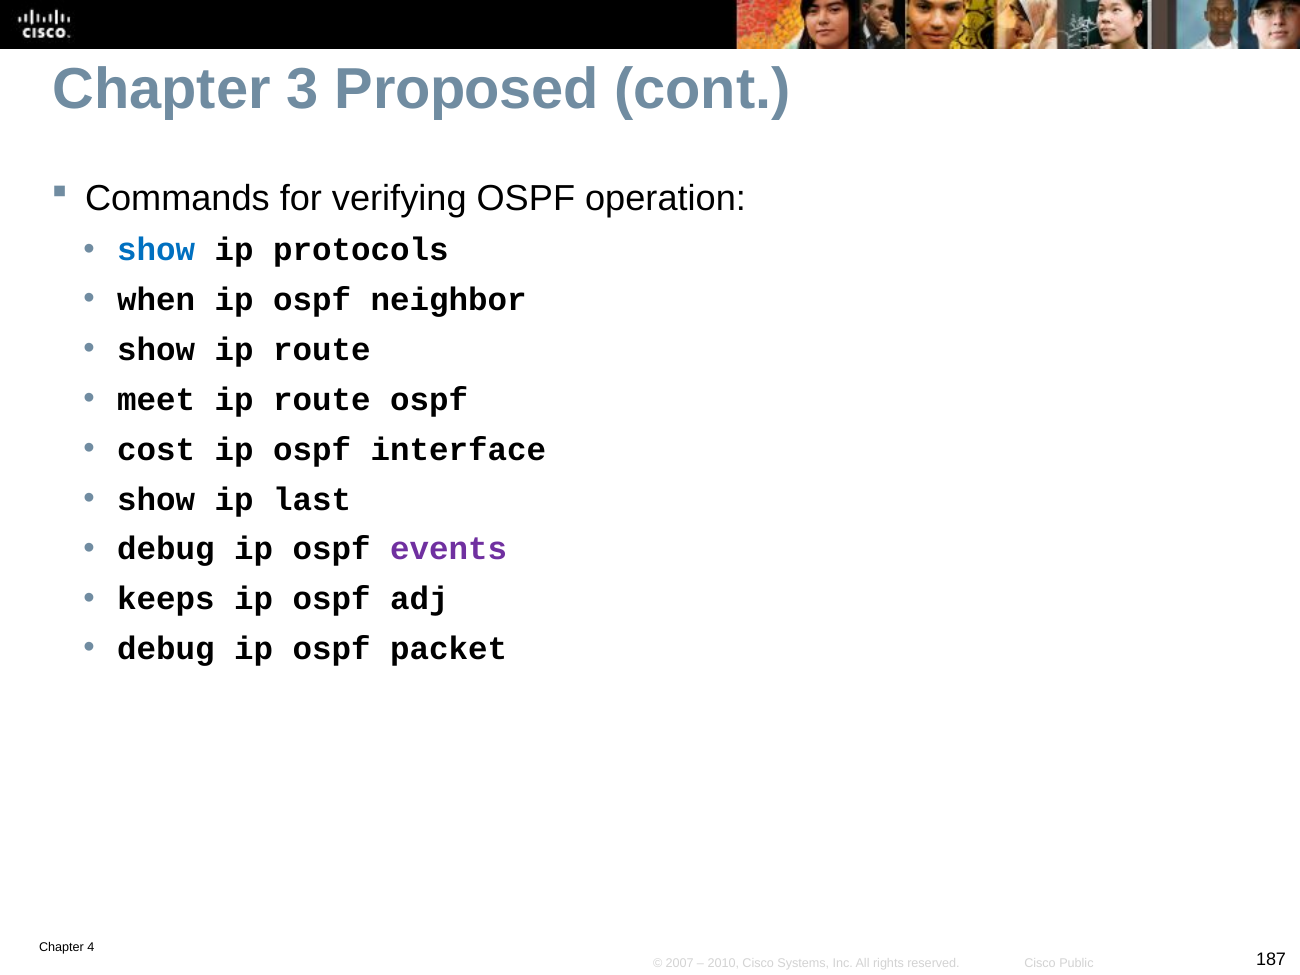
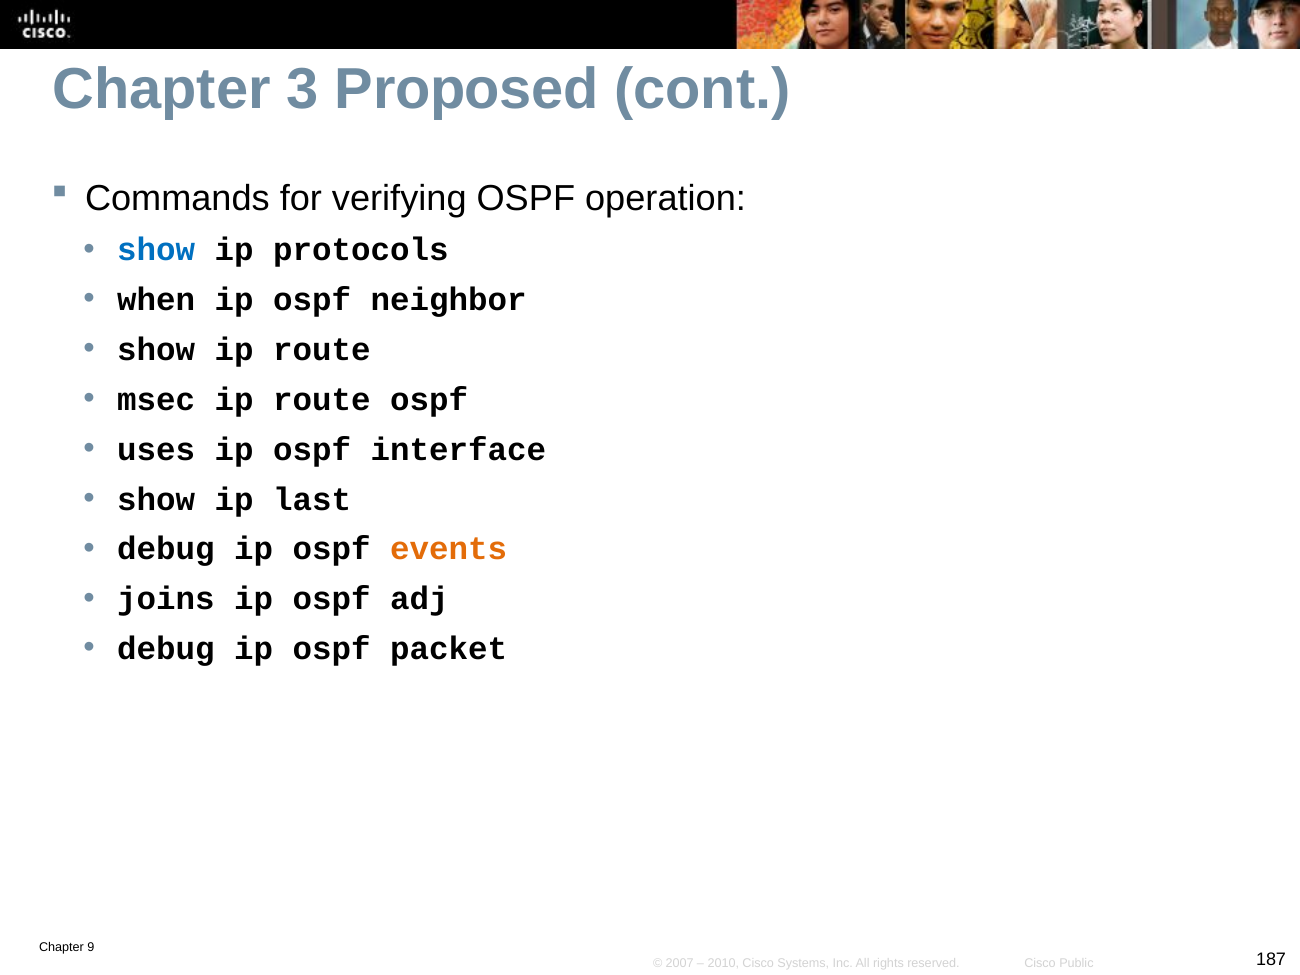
meet: meet -> msec (156, 400)
cost: cost -> uses (156, 449)
events colour: purple -> orange (449, 549)
keeps: keeps -> joins (166, 599)
4: 4 -> 9 (91, 948)
